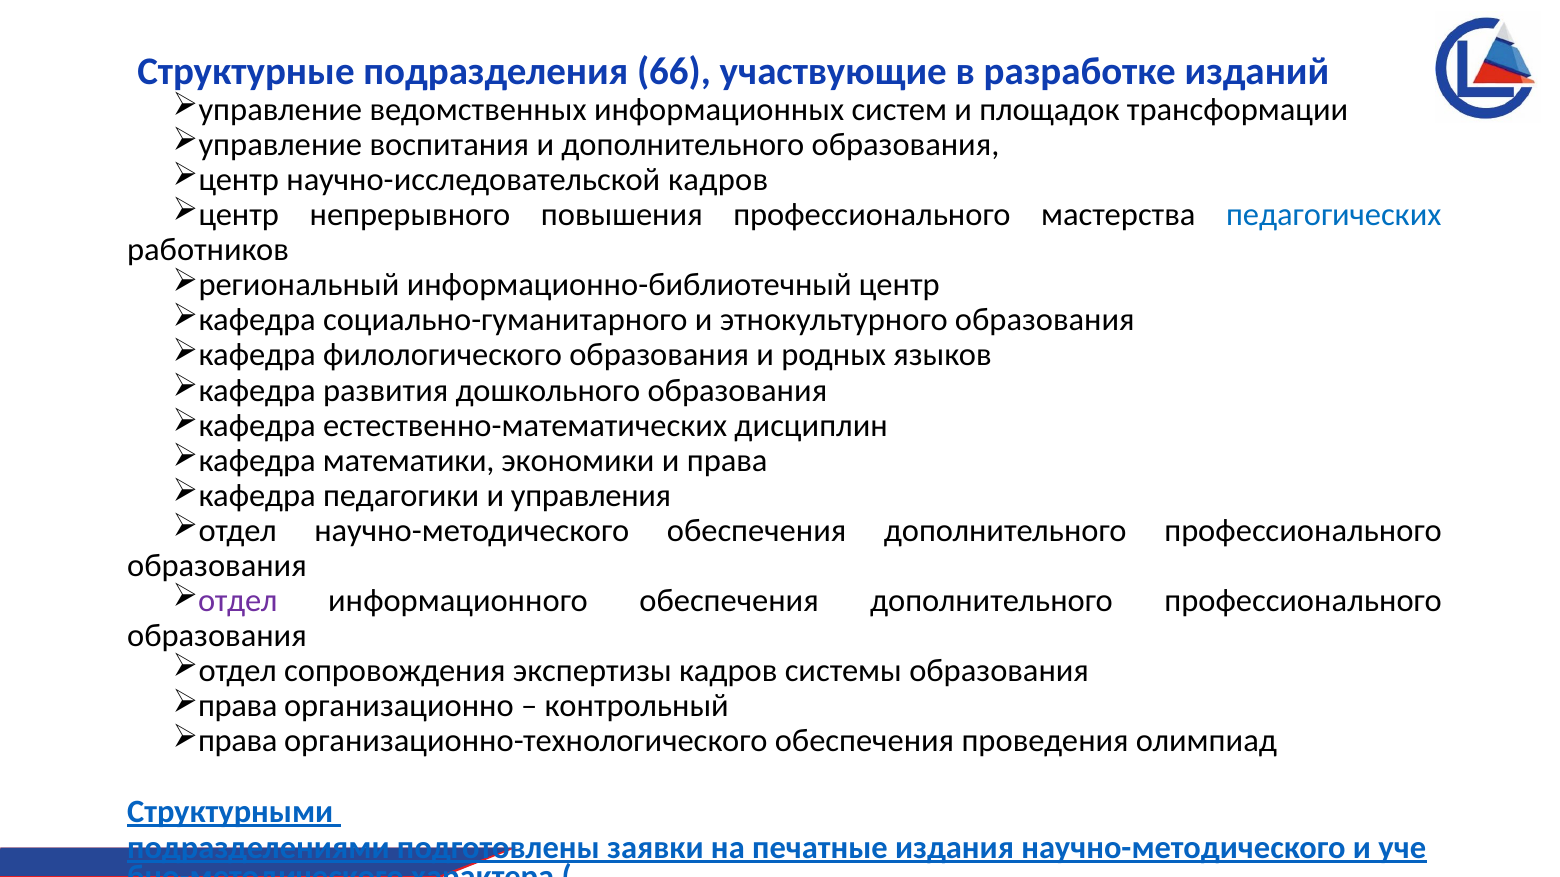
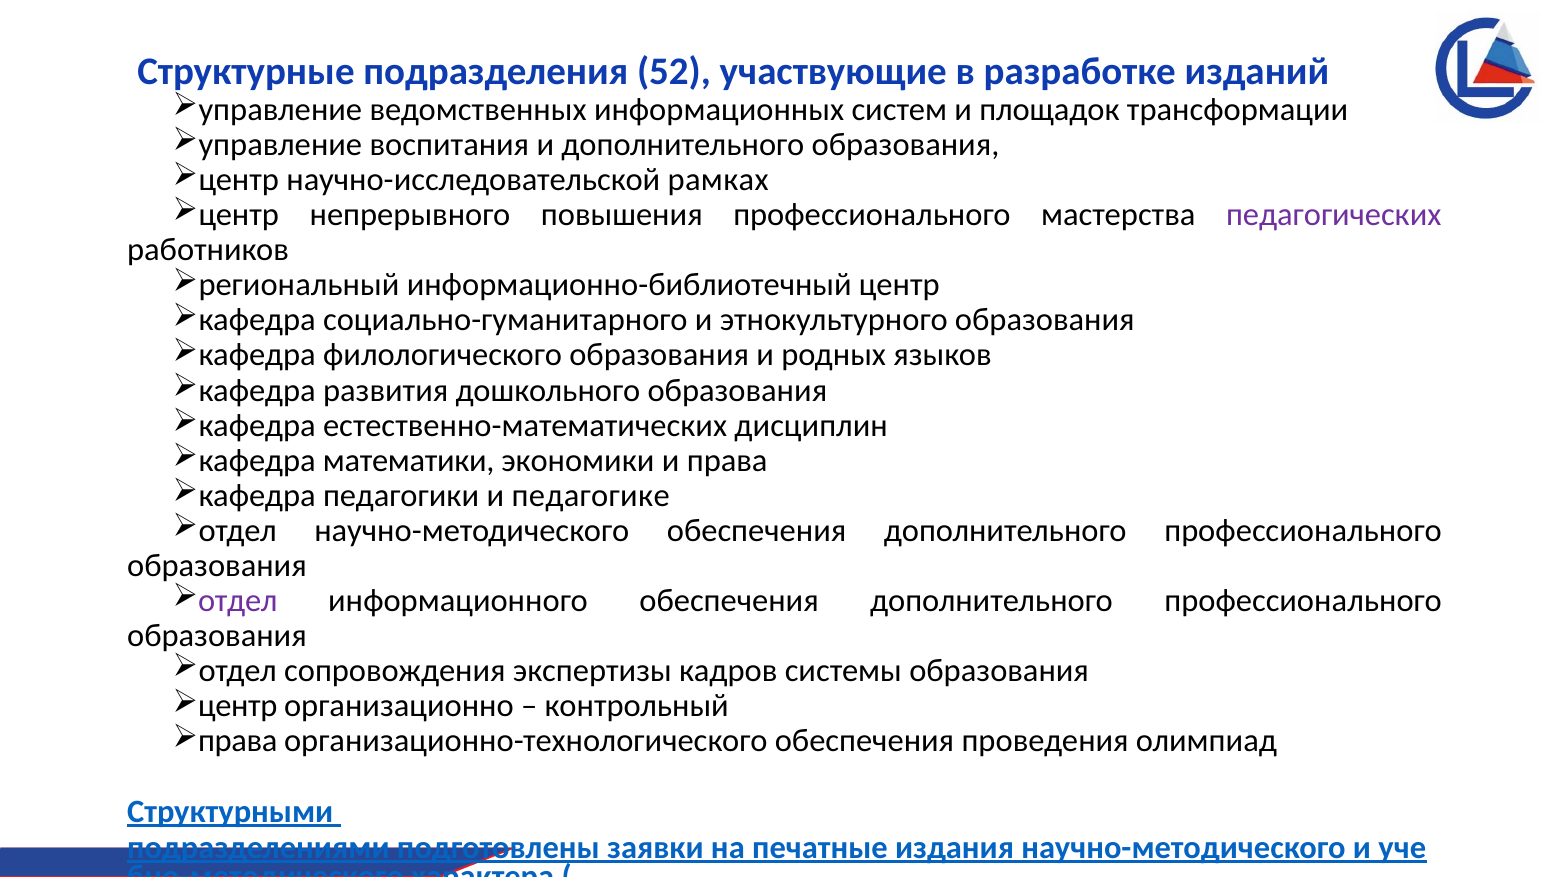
66: 66 -> 52 (674, 72)
научно-исследовательской кадров: кадров -> рамках (718, 180)
педагогических colour: blue -> purple (1334, 215)
управления: управления -> педагогике (591, 496)
права: права -> центр (238, 706)
